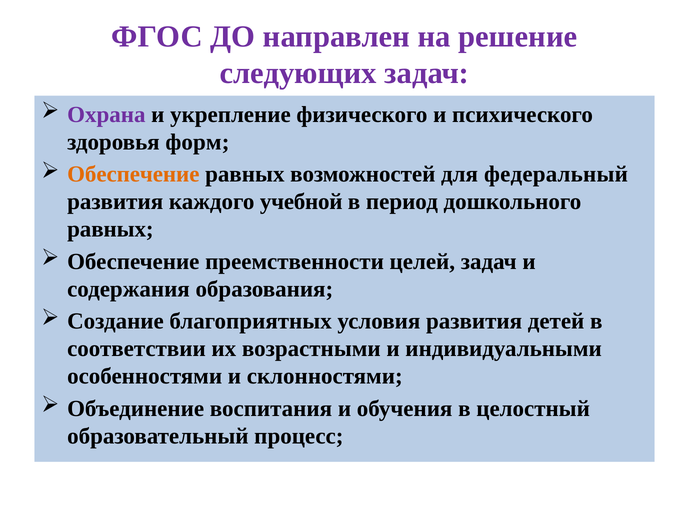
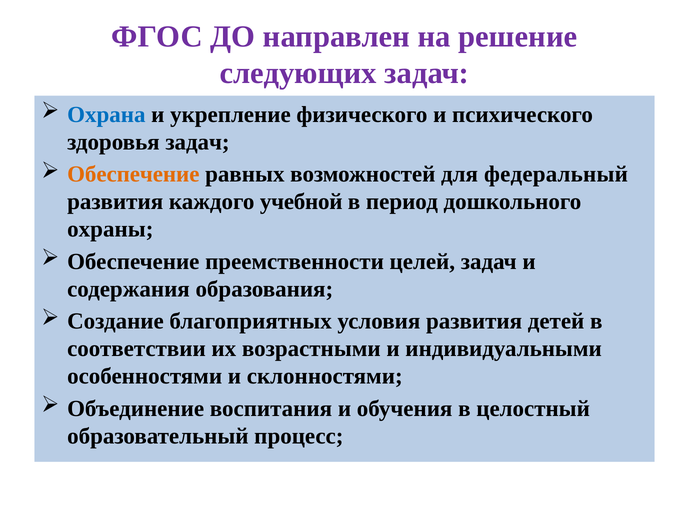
Охрана colour: purple -> blue (106, 114)
здоровья форм: форм -> задач (198, 142)
равных: равных -> охраны (110, 229)
